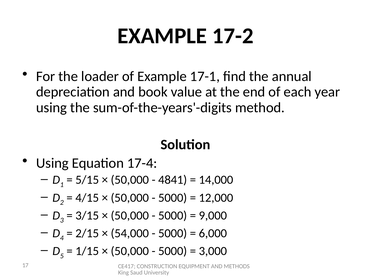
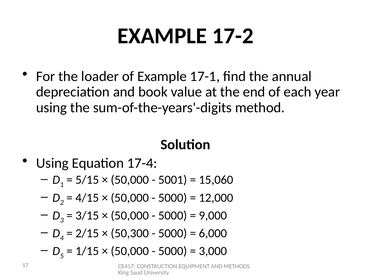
4841: 4841 -> 5001 (173, 180)
14,000: 14,000 -> 15,060 (216, 180)
54,000: 54,000 -> 50,300 (130, 234)
